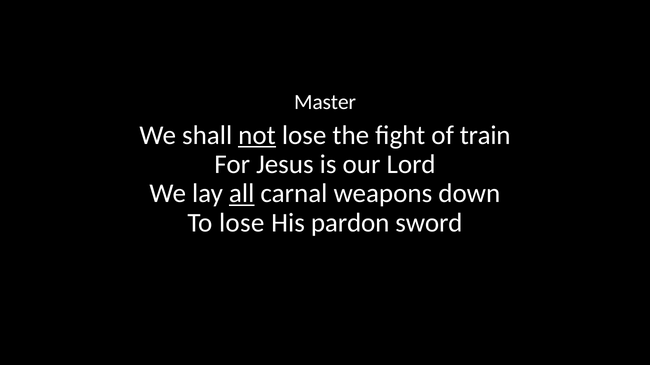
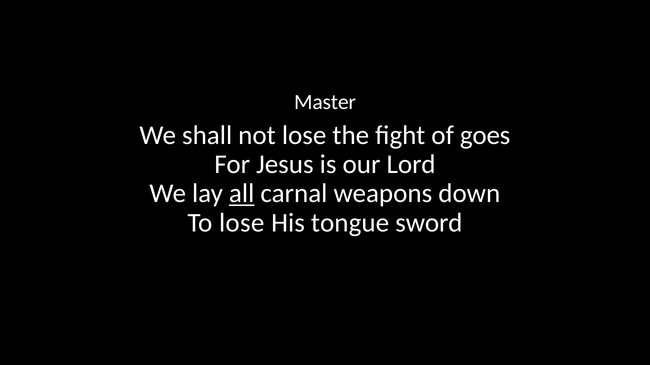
not underline: present -> none (257, 135)
train: train -> goes (485, 135)
pardon: pardon -> tongue (350, 223)
